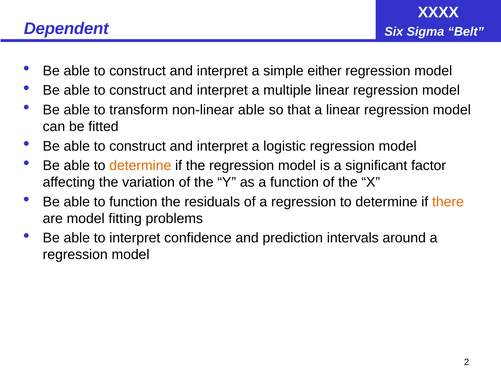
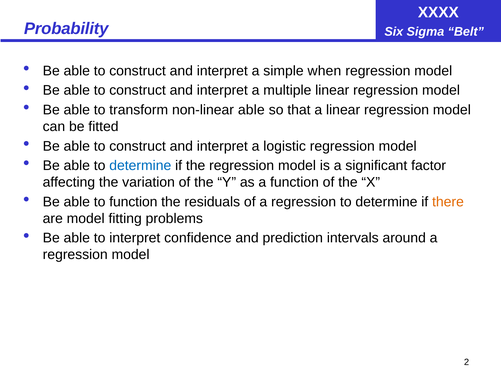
Dependent: Dependent -> Probability (66, 29)
either: either -> when (324, 71)
determine colour: orange -> blue (140, 165)
